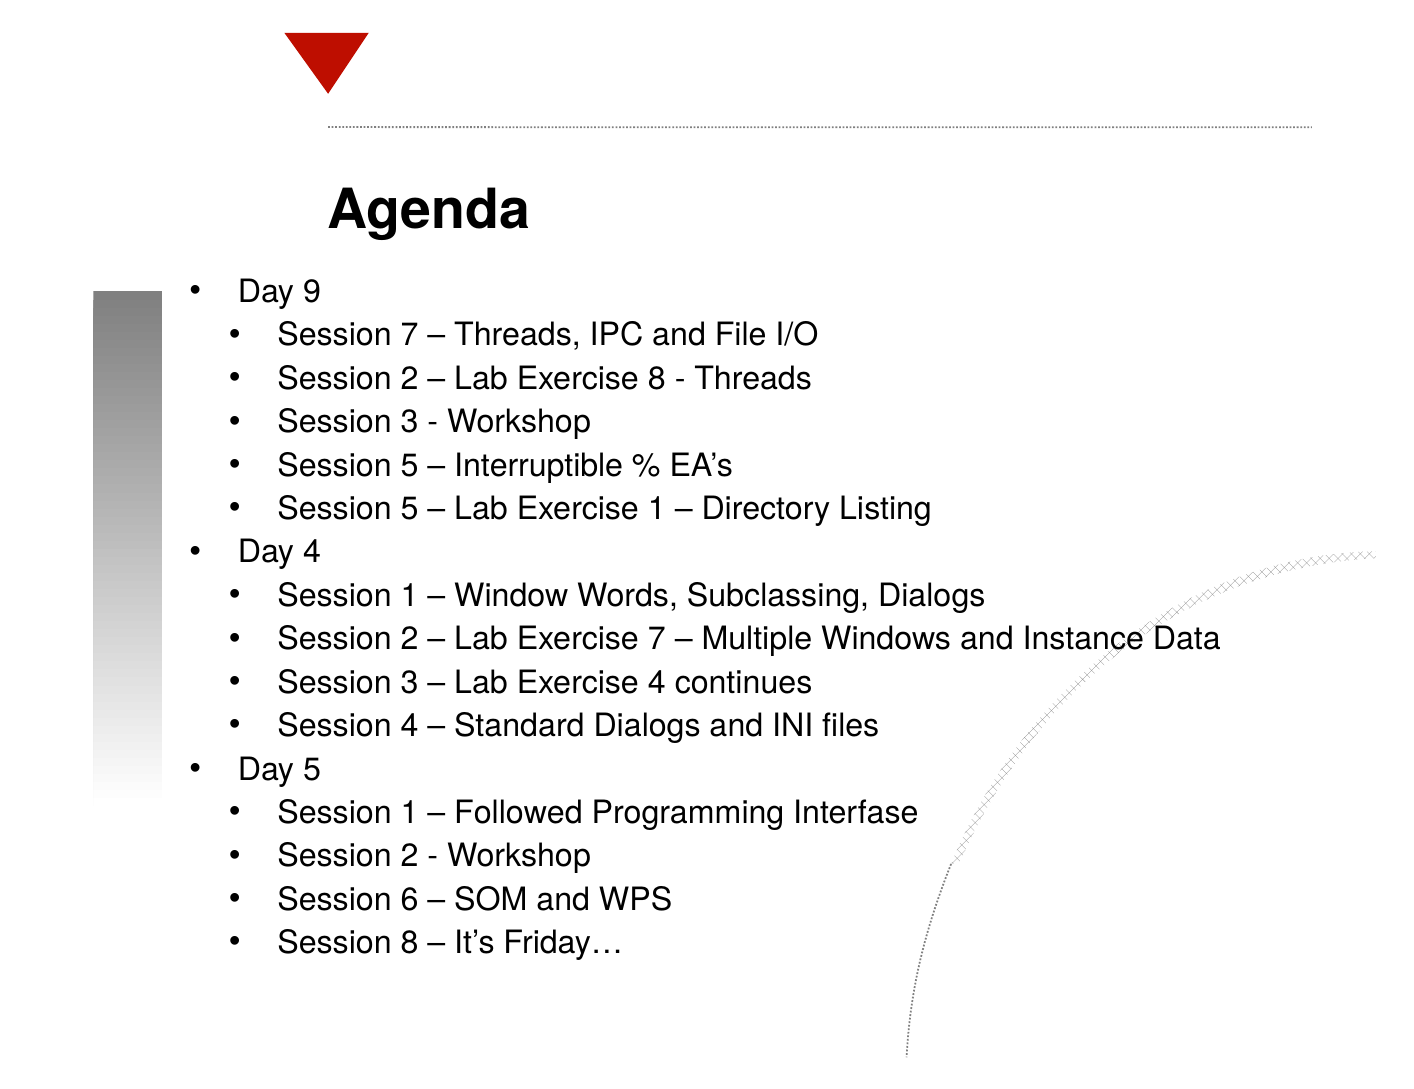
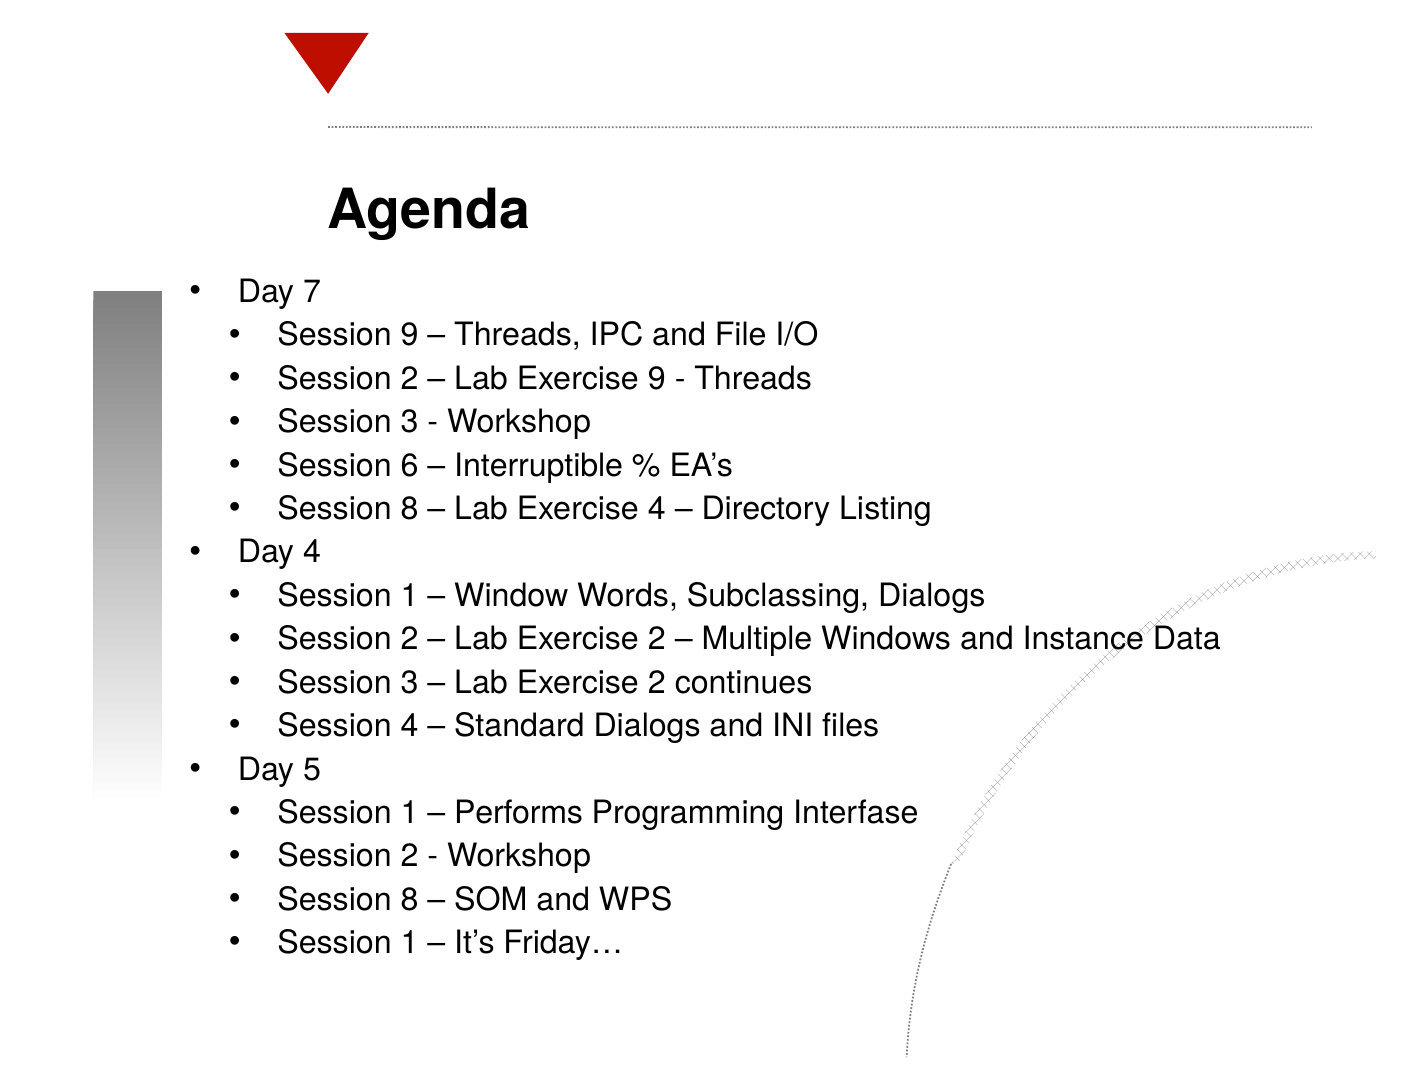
9: 9 -> 7 (312, 292)
Session 7: 7 -> 9 (410, 335)
Exercise 8: 8 -> 9 (657, 379)
5: 5 -> 6 (410, 466)
5: 5 -> 8 (410, 509)
Exercise 1: 1 -> 4 (657, 509)
7: 7 -> 2 (657, 640)
4: 4 -> 2 (657, 683)
Followed: Followed -> Performs (519, 813)
6: 6 -> 8 (410, 900)
8: 8 -> 1 (410, 944)
